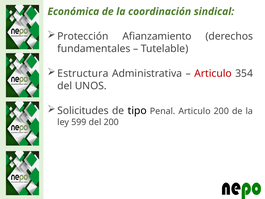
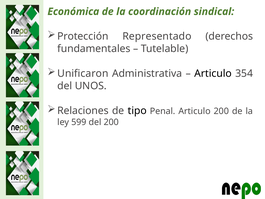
Afianzamiento: Afianzamiento -> Representado (157, 36)
Estructura: Estructura -> Unificaron (83, 73)
Articulo colour: red -> black (213, 73)
Solicitudes: Solicitudes -> Relaciones (83, 111)
